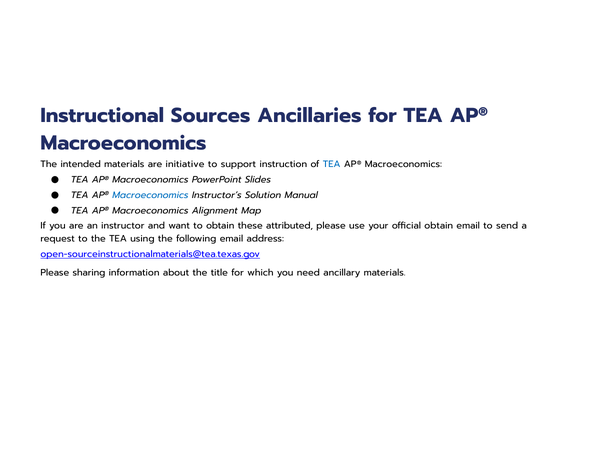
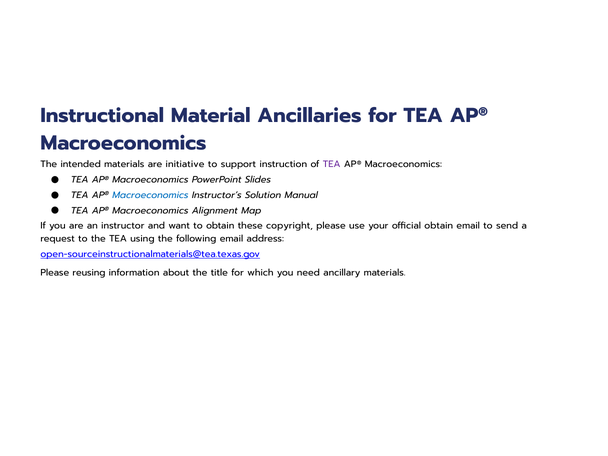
Sources: Sources -> Material (211, 115)
TEA colour: blue -> purple (332, 164)
attributed: attributed -> copyright (289, 226)
sharing: sharing -> reusing (89, 273)
